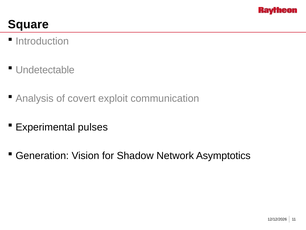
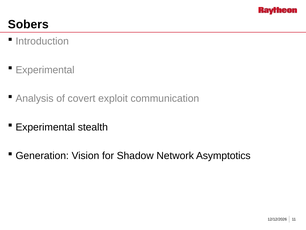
Square: Square -> Sobers (28, 24)
Undetectable: Undetectable -> Experimental (45, 70)
pulses: pulses -> stealth (93, 127)
